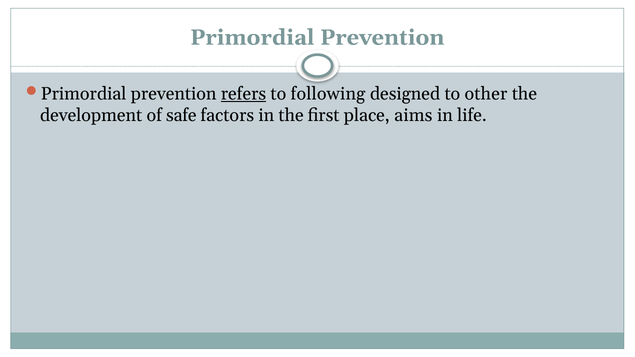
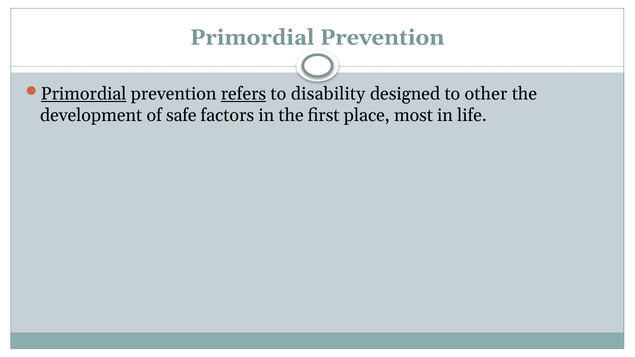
Primordial underline: none -> present (84, 94)
following: following -> disability (328, 94)
aims: aims -> most (413, 115)
